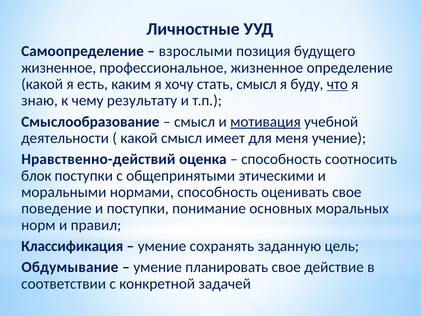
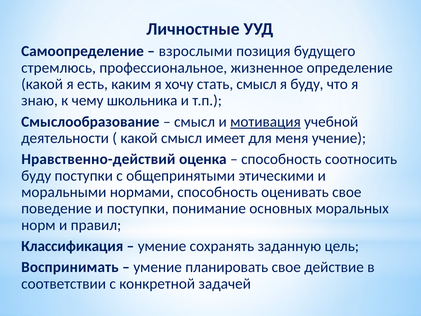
жизненное: жизненное -> стремлюсь (59, 68)
что underline: present -> none (337, 84)
результату: результату -> школьника (142, 100)
блок: блок -> буду (36, 176)
Обдумывание: Обдумывание -> Воспринимать (70, 267)
